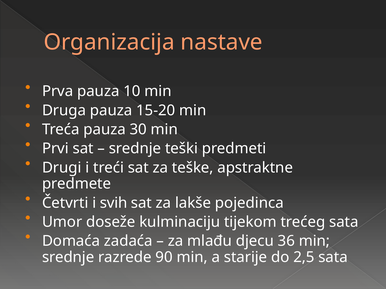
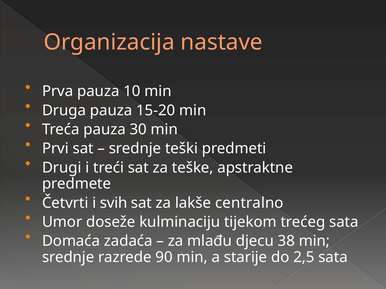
pojedinca: pojedinca -> centralno (249, 203)
36: 36 -> 38 (286, 241)
